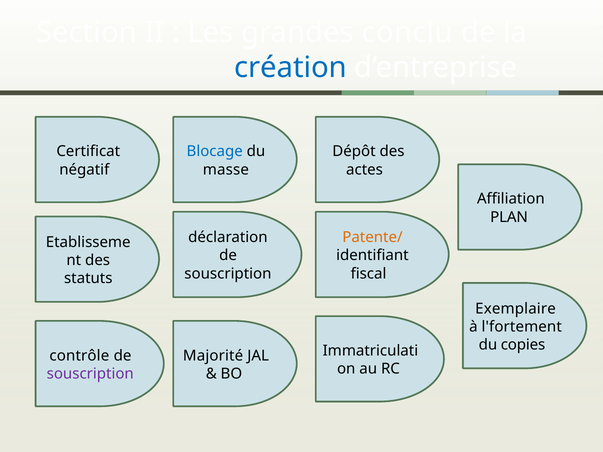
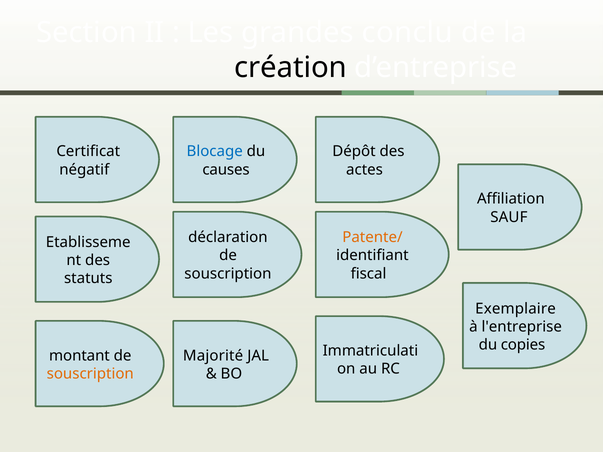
création colour: blue -> black (290, 68)
masse: masse -> causes (226, 170)
PLAN: PLAN -> SAUF (509, 217)
l'fortement: l'fortement -> l'entreprise (522, 327)
contrôle: contrôle -> montant (79, 356)
souscription colour: purple -> orange (90, 374)
